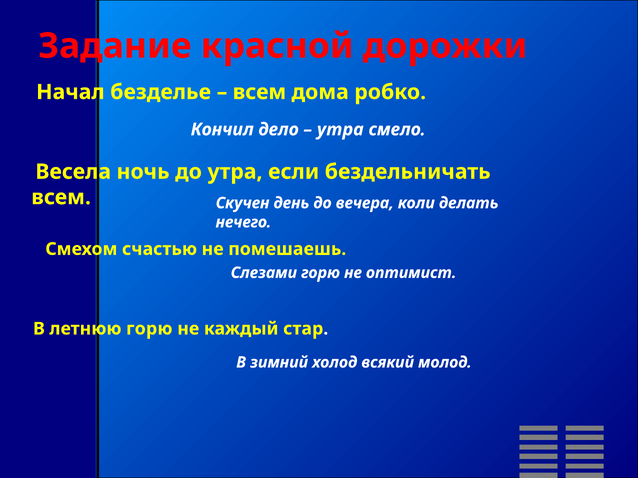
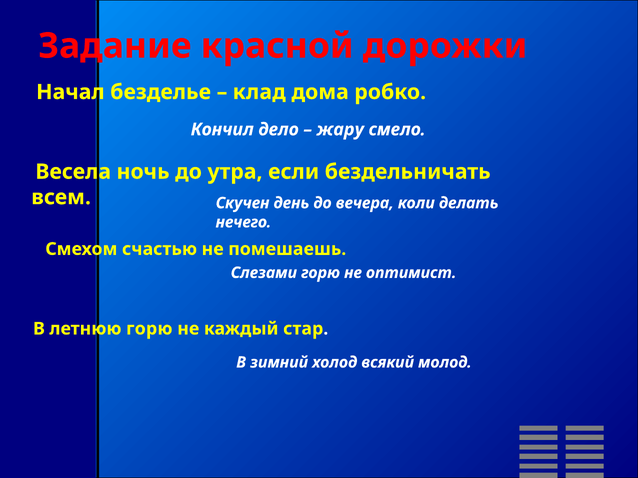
всем: всем -> клад (259, 92)
утра: утра -> жару (340, 130)
